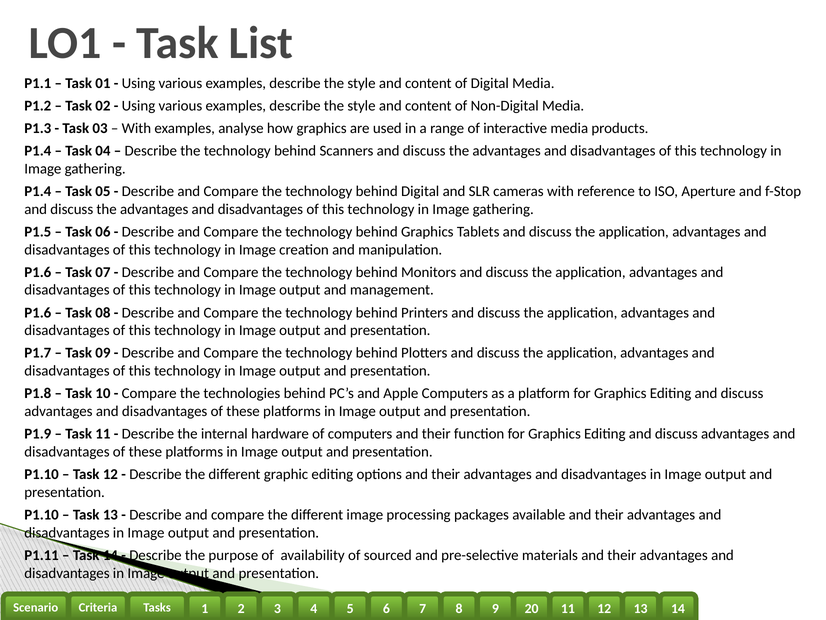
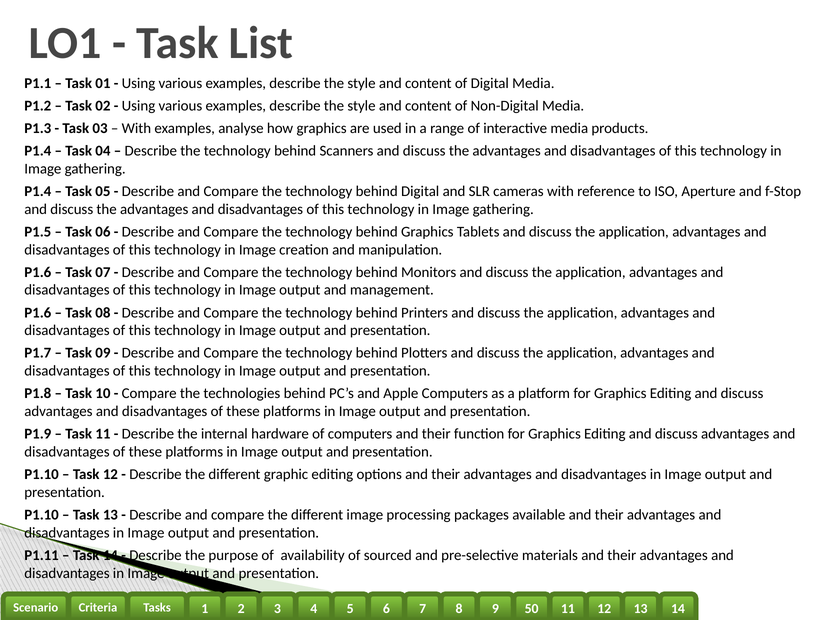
20: 20 -> 50 (532, 608)
